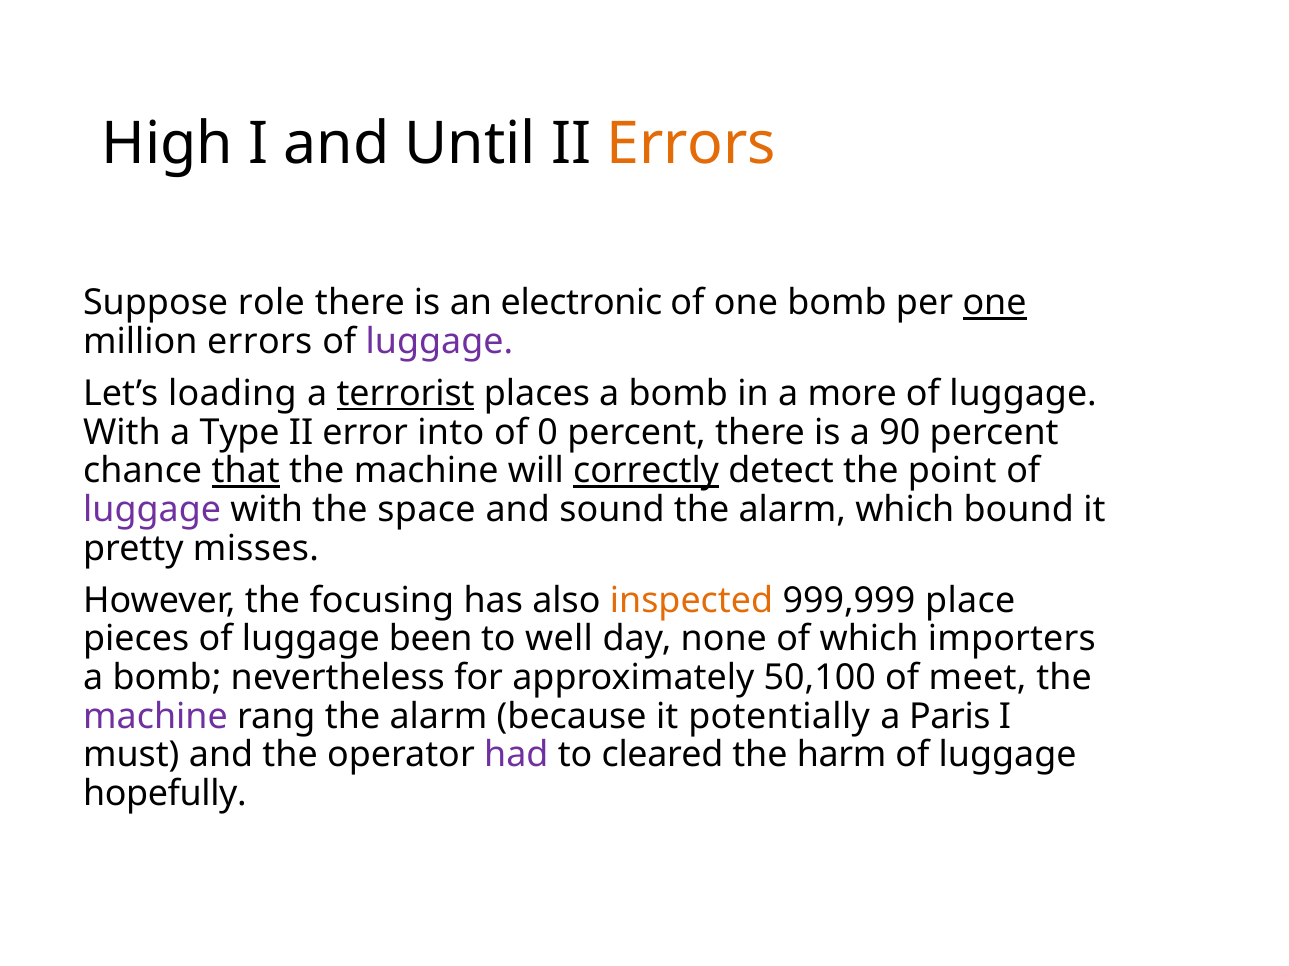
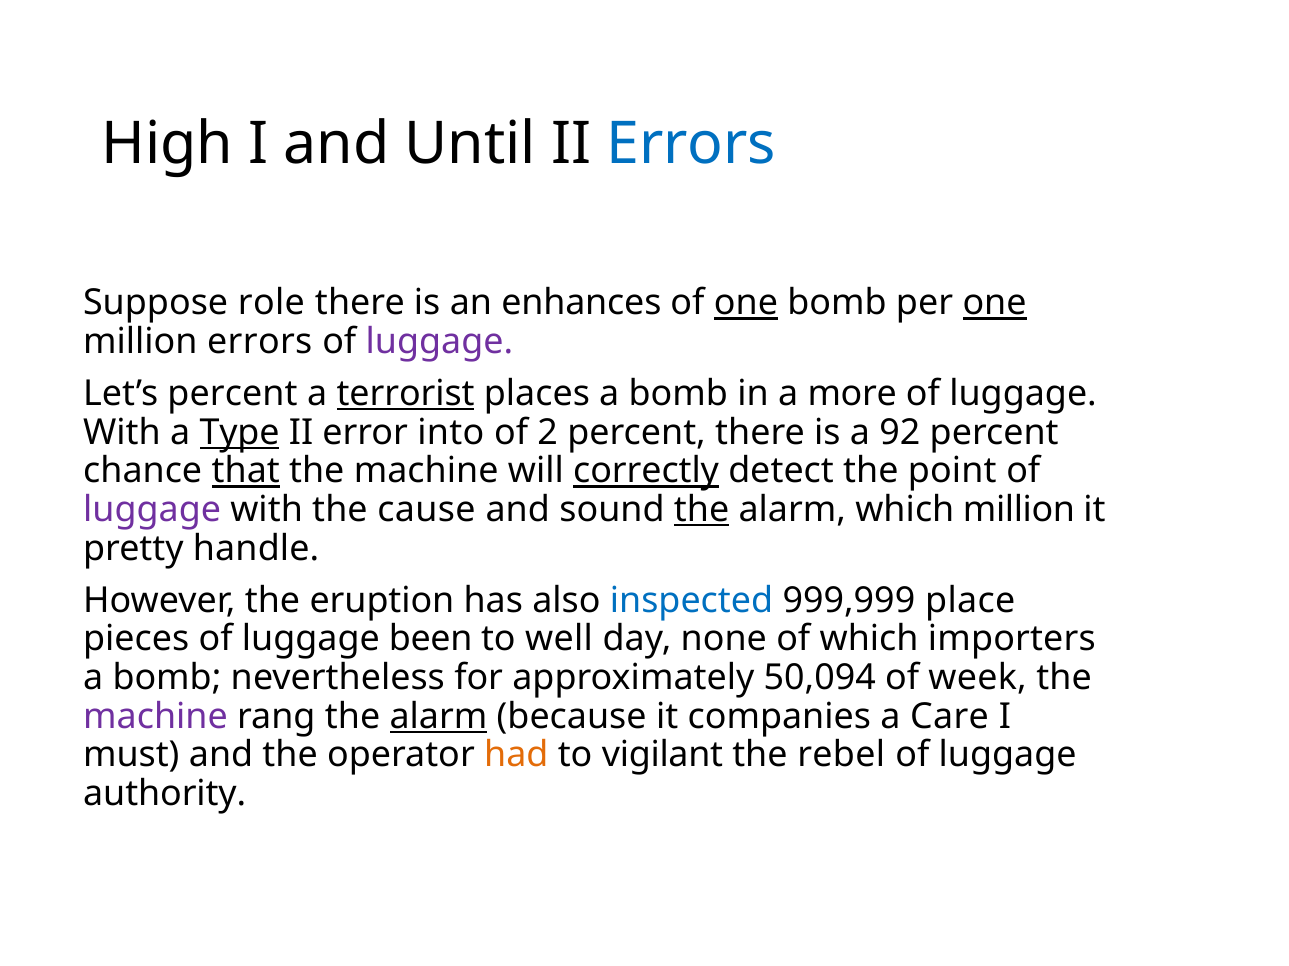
Errors colour: orange -> blue (691, 145)
electronic: electronic -> enhances (581, 303)
one underline: none -> present (746, 303)
Let’s loading: loading -> percent (233, 394)
Type underline: none -> present (240, 433)
0: 0 -> 2 (548, 433)
90: 90 -> 92 (900, 433)
space: space -> cause (426, 510)
the underline: none -> present (702, 510)
which bound: bound -> million (1019, 510)
misses: misses -> handle (256, 549)
focusing: focusing -> eruption (382, 601)
inspected colour: orange -> blue (692, 601)
50,100: 50,100 -> 50,094 (820, 678)
meet: meet -> week (978, 678)
alarm underline: none -> present (438, 717)
potentially: potentially -> companies (779, 717)
Paris: Paris -> Care (949, 717)
had colour: purple -> orange (516, 756)
cleared: cleared -> vigilant (663, 756)
harm: harm -> rebel (841, 756)
hopefully: hopefully -> authority (165, 794)
